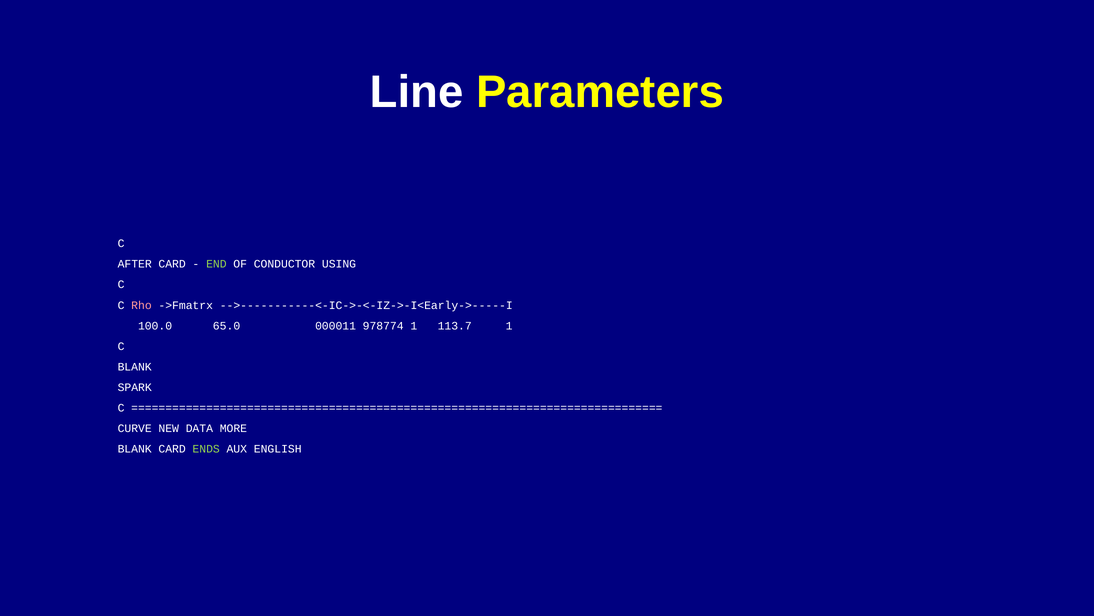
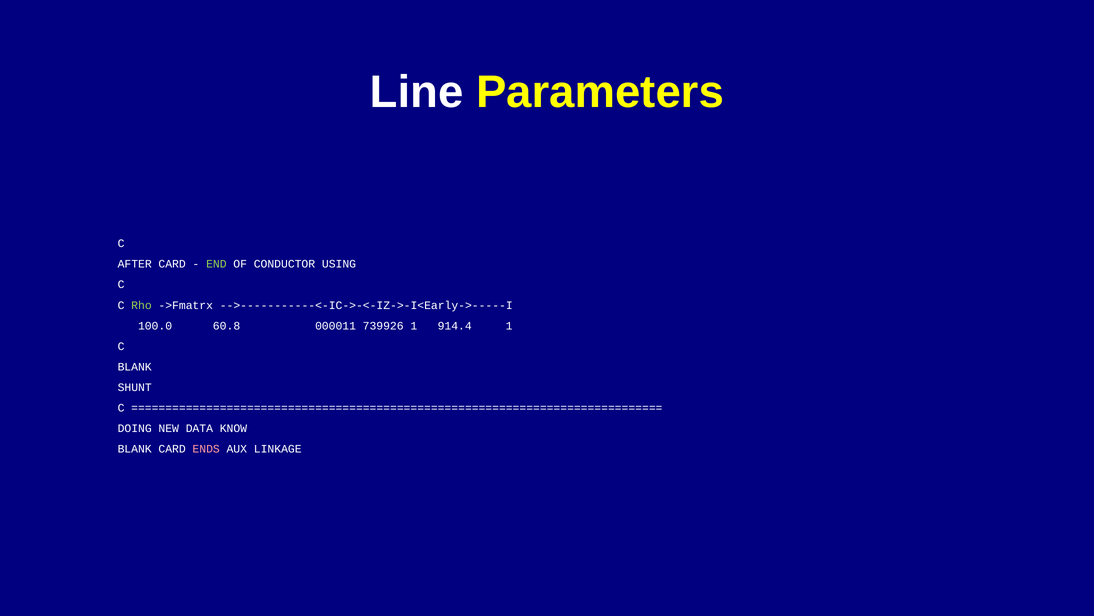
Rho colour: pink -> light green (141, 305)
65.0: 65.0 -> 60.8 (227, 325)
978774: 978774 -> 739926 (383, 325)
113.7: 113.7 -> 914.4 (455, 325)
SPARK: SPARK -> SHUNT (135, 387)
CURVE: CURVE -> DOING (135, 428)
MORE: MORE -> KNOW (233, 428)
ENDS colour: light green -> pink (206, 449)
ENGLISH: ENGLISH -> LINKAGE (278, 449)
